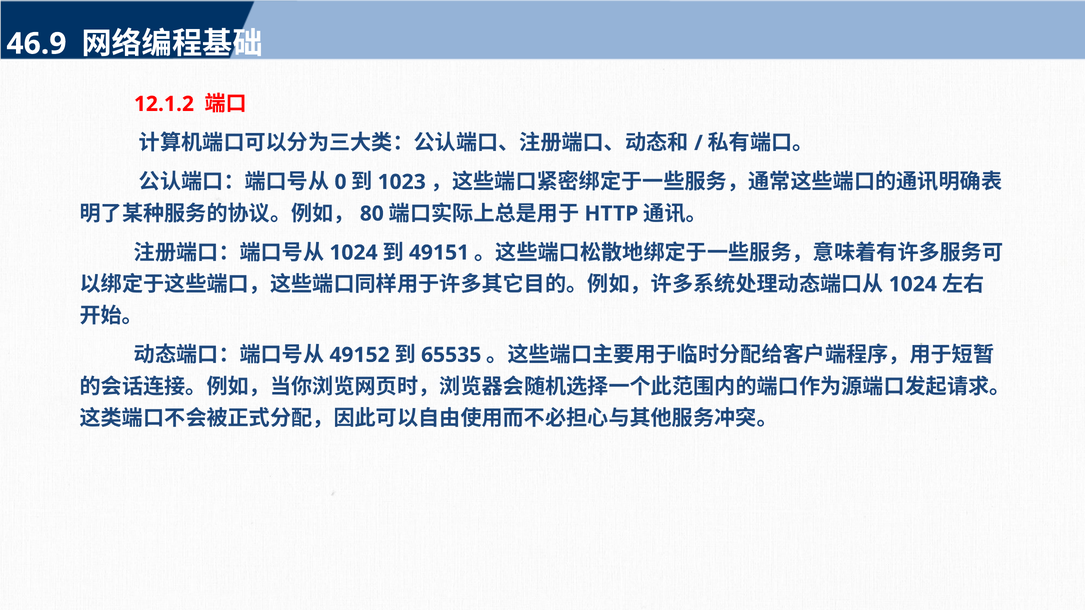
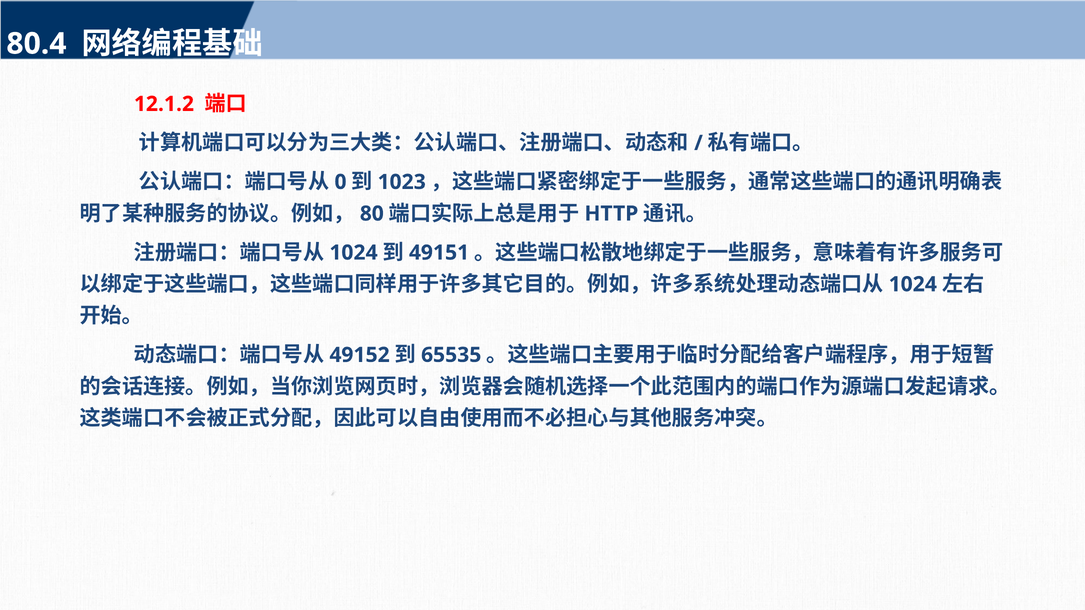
46.9: 46.9 -> 80.4 (36, 44)
